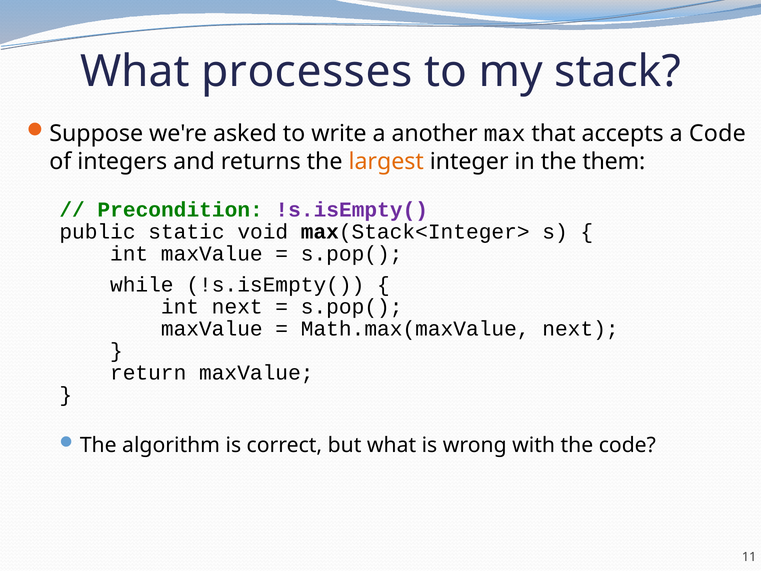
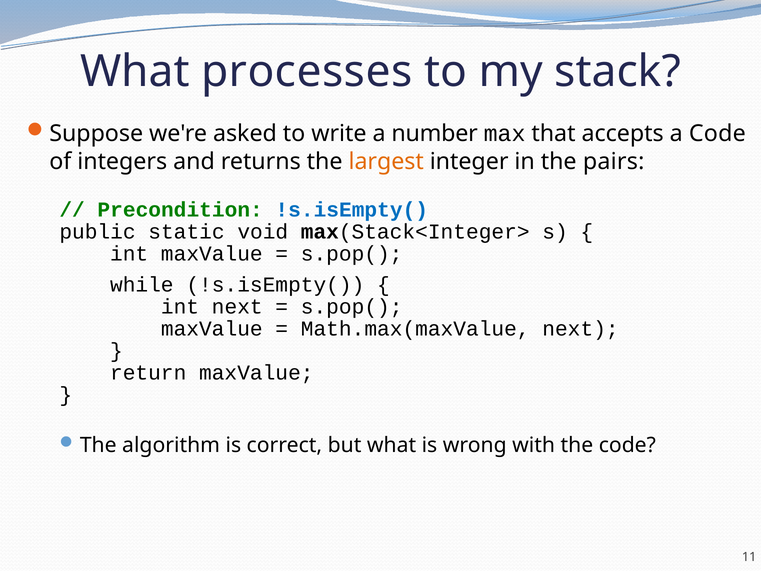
another: another -> number (435, 134)
them: them -> pairs (614, 161)
!s.isEmpty( colour: purple -> blue (352, 210)
